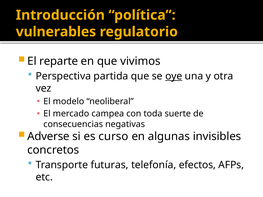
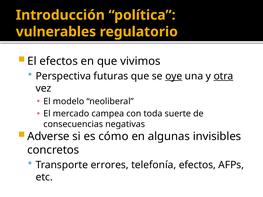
El reparte: reparte -> efectos (59, 61)
partida: partida -> futuras (111, 76)
otra underline: none -> present (223, 76)
curso: curso -> cómo (113, 137)
futuras: futuras -> errores (110, 165)
